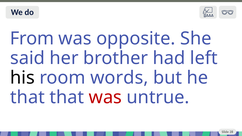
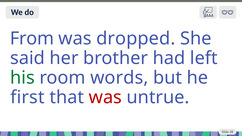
opposite: opposite -> dropped (136, 39)
his colour: black -> green (22, 78)
that: that -> first (27, 97)
